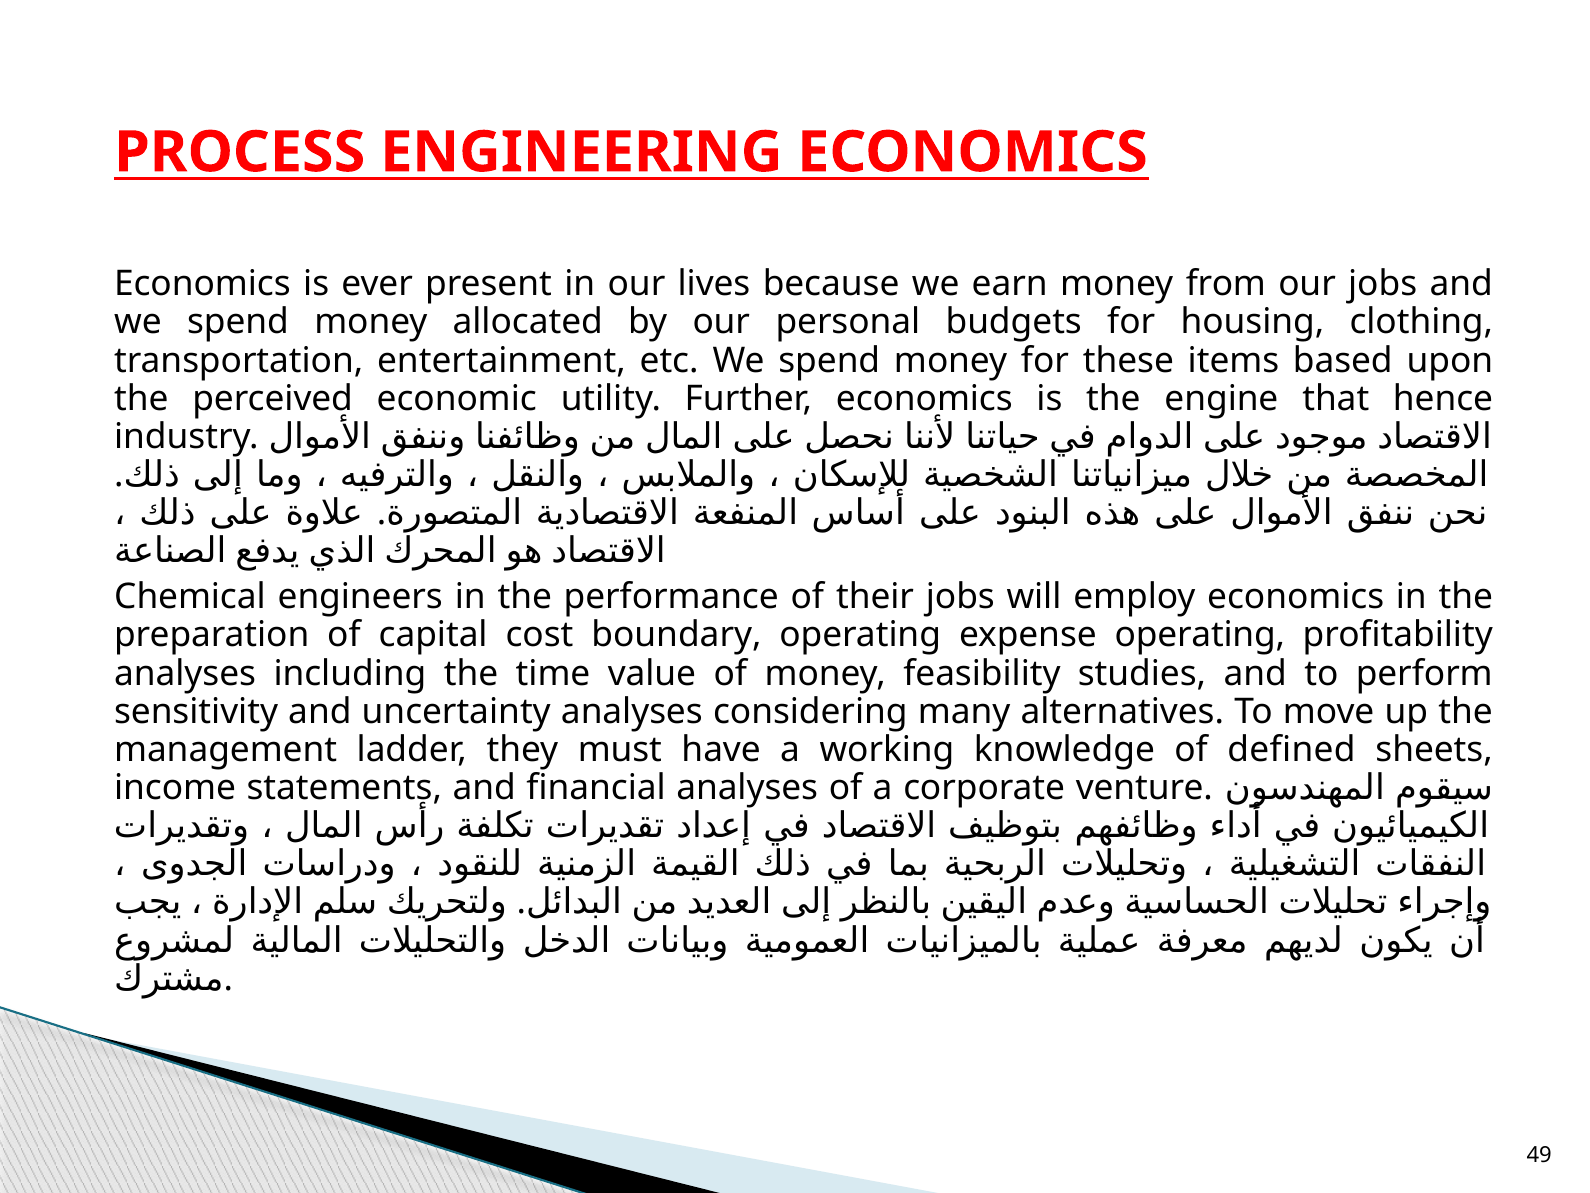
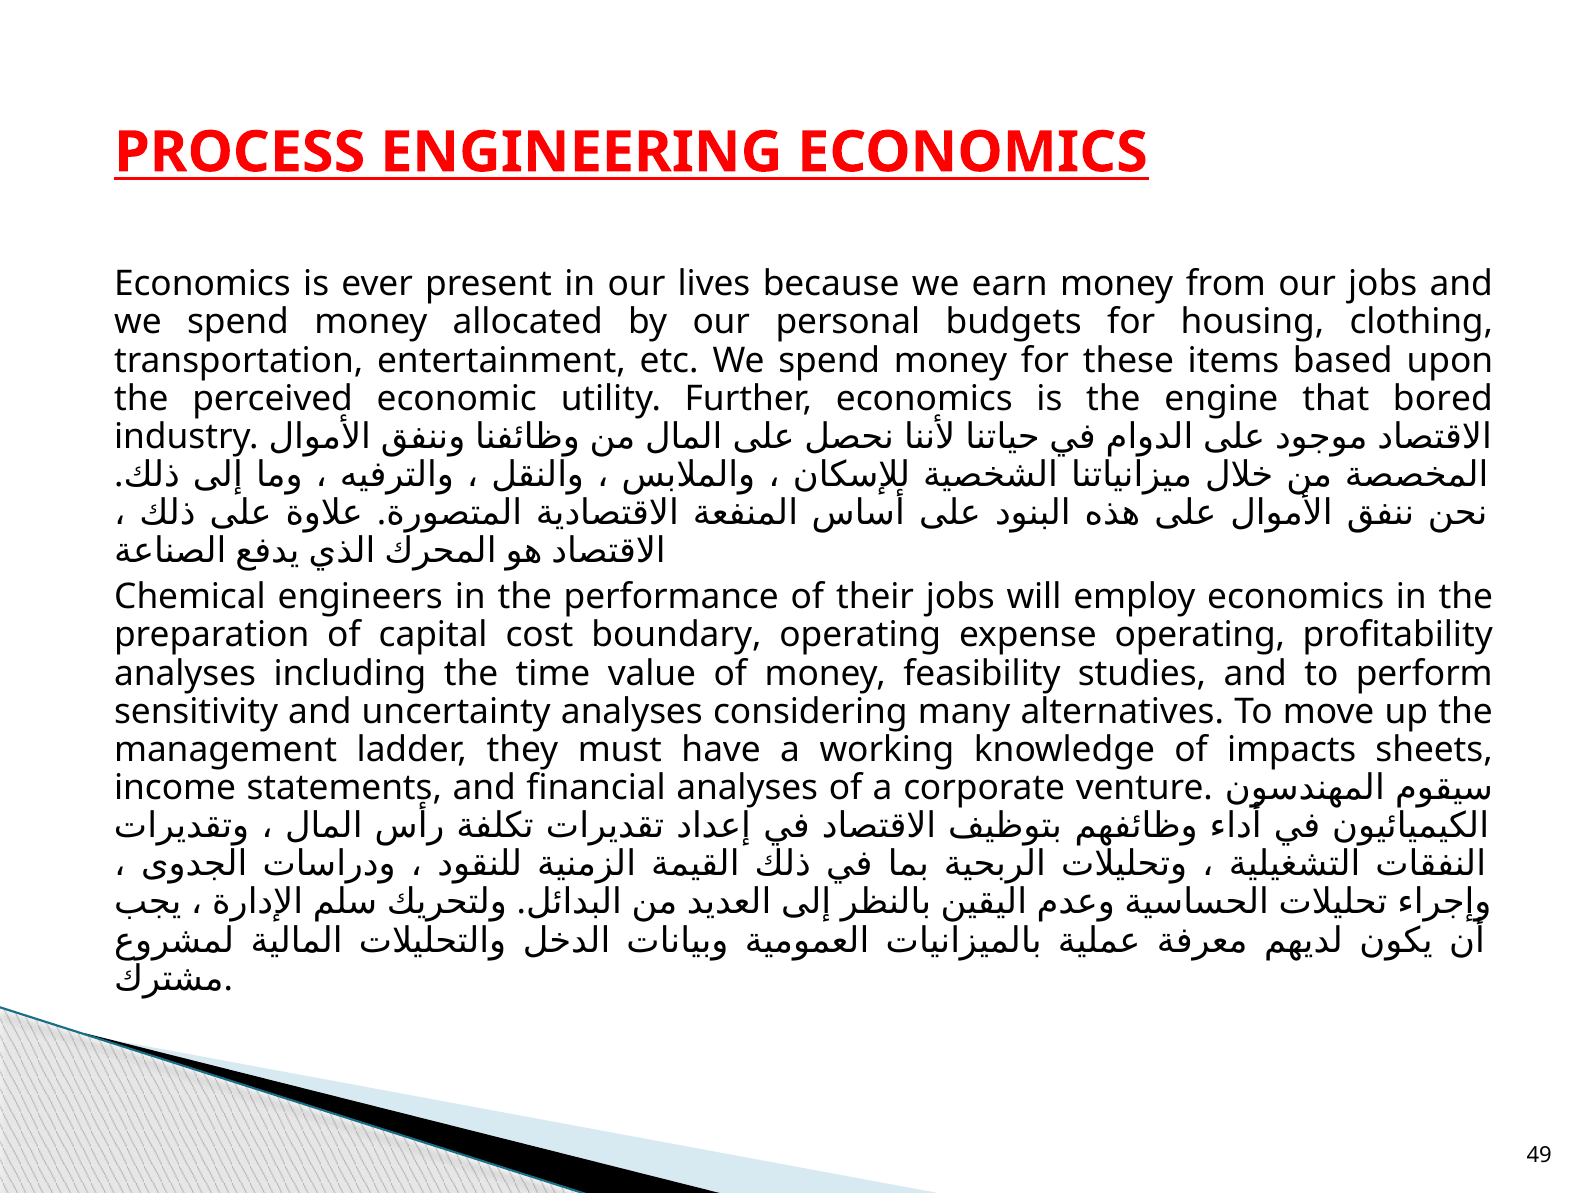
hence: hence -> bored (1443, 398)
defined: defined -> impacts (1292, 749)
